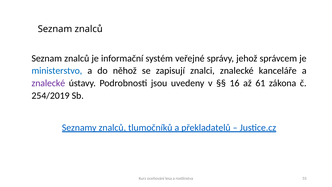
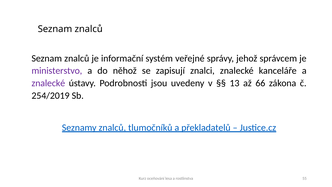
ministerstvo colour: blue -> purple (57, 71)
16: 16 -> 13 (235, 83)
61: 61 -> 66 (260, 83)
